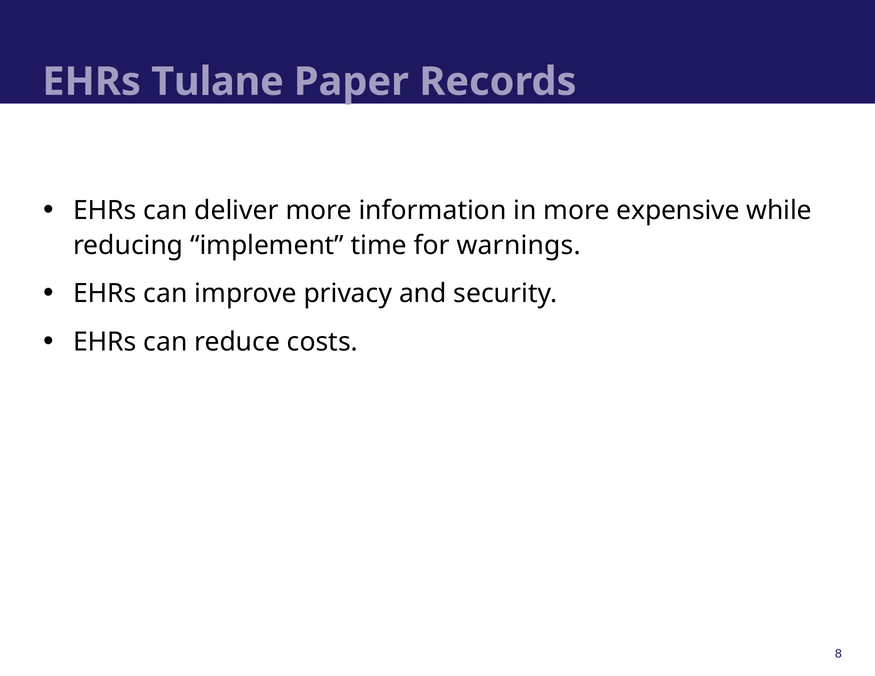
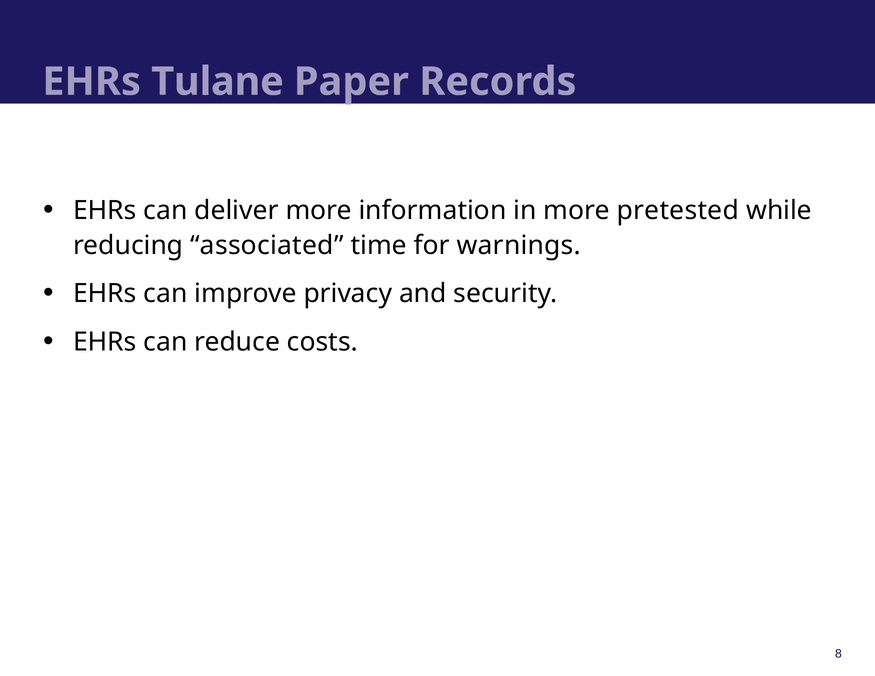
expensive: expensive -> pretested (678, 210)
implement: implement -> associated (267, 245)
